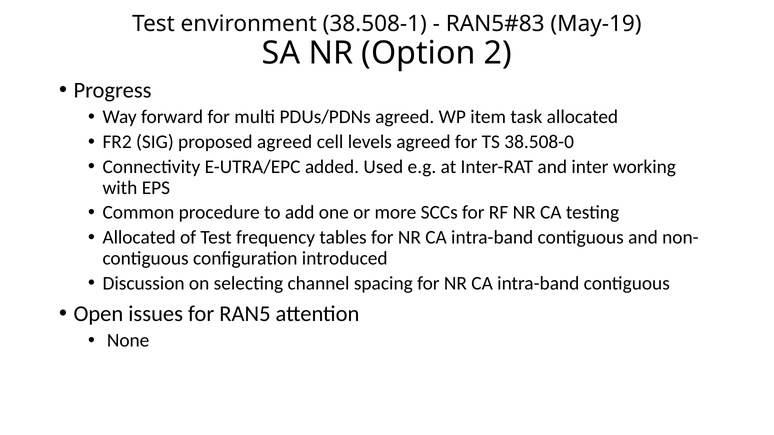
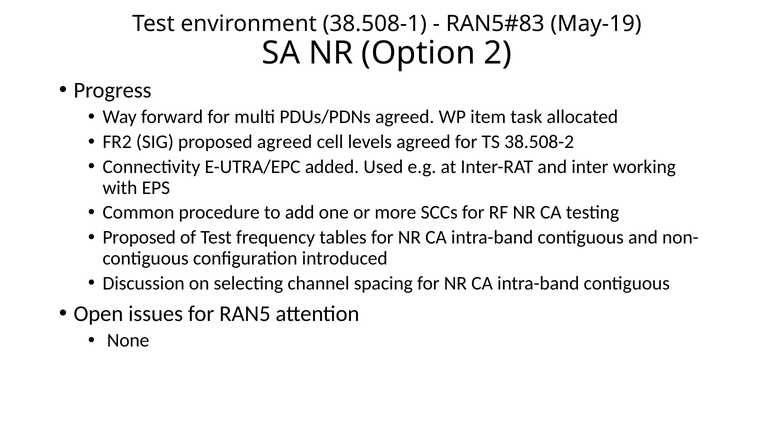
38.508-0: 38.508-0 -> 38.508-2 (539, 142)
Allocated: Allocated -> Proposed (139, 238)
